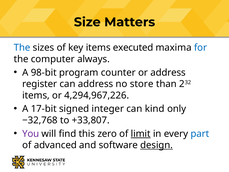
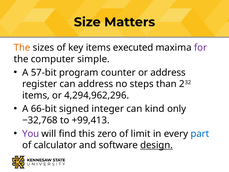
The colour: blue -> orange (22, 48)
for colour: blue -> purple (201, 48)
always: always -> simple (93, 59)
98-bit: 98-bit -> 57-bit (44, 72)
store: store -> steps (142, 84)
4,294,967,226: 4,294,967,226 -> 4,294,962,296 (97, 95)
17-bit: 17-bit -> 66-bit (44, 109)
+33,807: +33,807 -> +99,413 (91, 120)
limit underline: present -> none (141, 133)
advanced: advanced -> calculator (55, 145)
